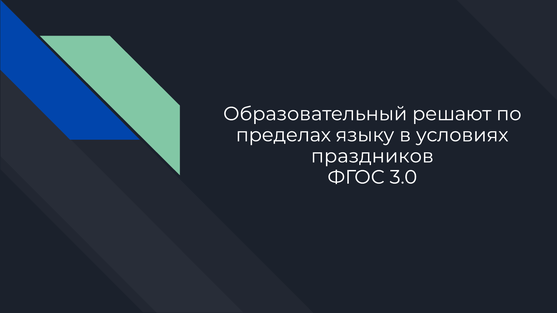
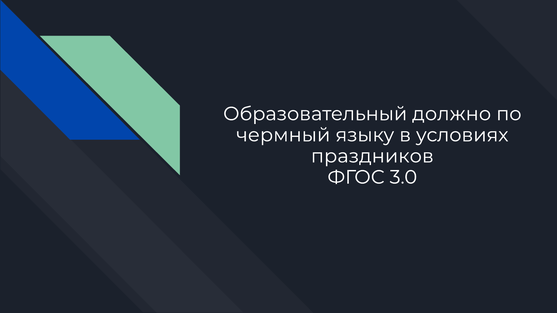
решают: решают -> должно (452, 114)
пределах: пределах -> чермный (283, 135)
